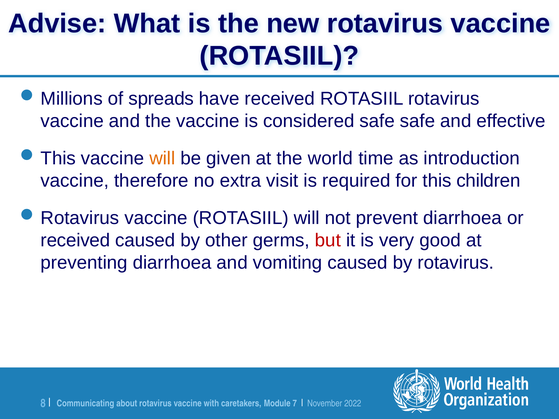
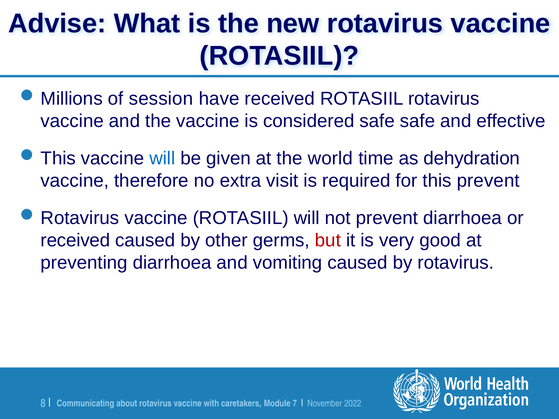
spreads: spreads -> session (161, 99)
will colour: orange -> blue (162, 158)
introduction: introduction -> dehydration (472, 158)
this children: children -> prevent (488, 181)
